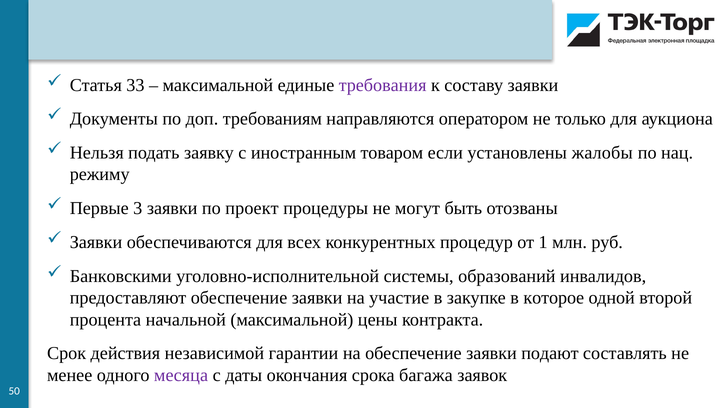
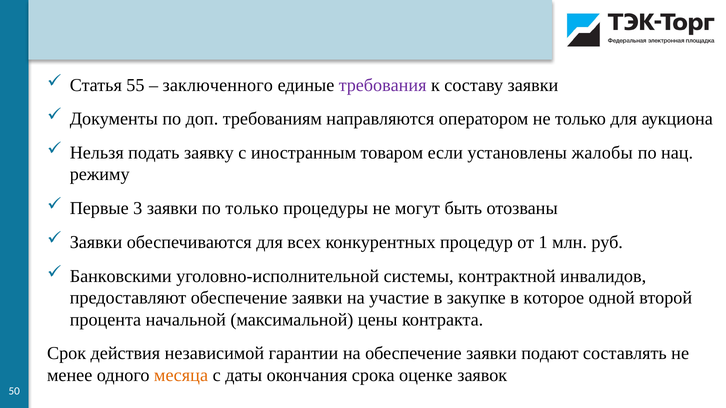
33: 33 -> 55 (135, 85)
максимальной: максимальной -> заключенного (218, 85)
по проект: проект -> только (252, 209)
образований: образований -> контрактной (507, 276)
месяца colour: purple -> orange (181, 376)
багажа: багажа -> оценке (426, 376)
